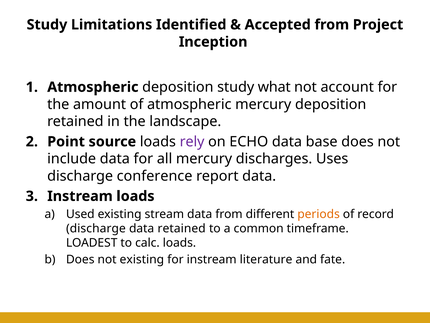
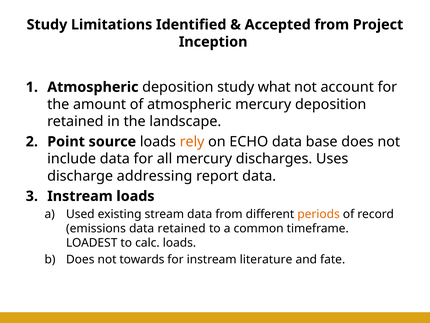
rely colour: purple -> orange (192, 141)
conference: conference -> addressing (155, 176)
discharge: discharge -> emissions (96, 228)
not existing: existing -> towards (142, 259)
